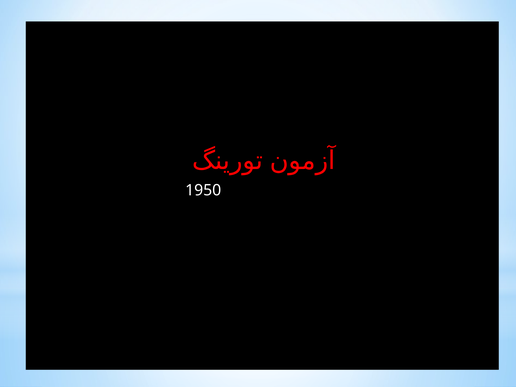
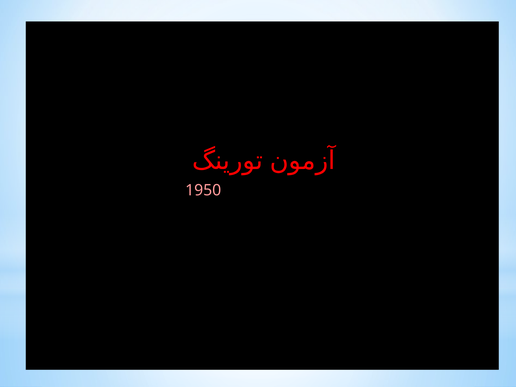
1950 colour: white -> pink (203, 190)
